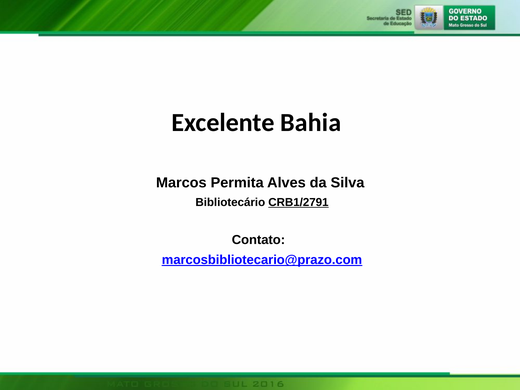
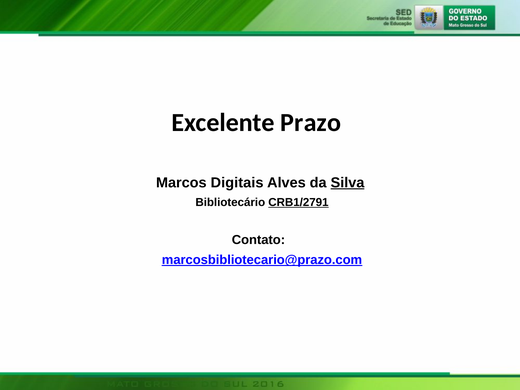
Bahia: Bahia -> Prazo (311, 123)
Permita: Permita -> Digitais (237, 183)
Silva underline: none -> present (348, 183)
